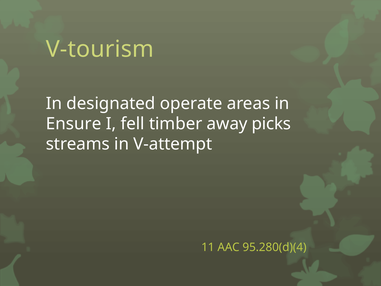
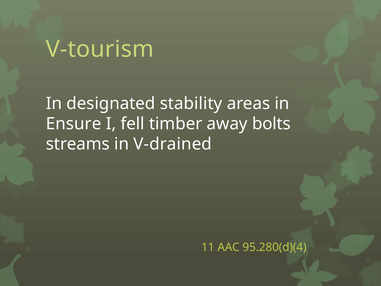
operate: operate -> stability (191, 103)
picks: picks -> bolts (271, 124)
V-attempt: V-attempt -> V-drained (173, 144)
